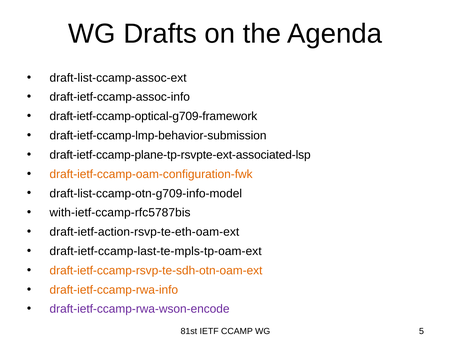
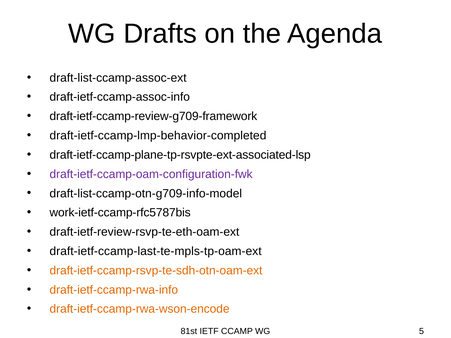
draft-ietf-ccamp-optical-g709-framework: draft-ietf-ccamp-optical-g709-framework -> draft-ietf-ccamp-review-g709-framework (153, 116)
draft-ietf-ccamp-lmp-behavior-submission: draft-ietf-ccamp-lmp-behavior-submission -> draft-ietf-ccamp-lmp-behavior-completed (158, 136)
draft-ietf-ccamp-oam-configuration-fwk colour: orange -> purple (151, 174)
with-ietf-ccamp-rfc5787bis: with-ietf-ccamp-rfc5787bis -> work-ietf-ccamp-rfc5787bis (120, 213)
draft-ietf-action-rsvp-te-eth-oam-ext: draft-ietf-action-rsvp-te-eth-oam-ext -> draft-ietf-review-rsvp-te-eth-oam-ext (144, 232)
draft-ietf-ccamp-rwa-wson-encode colour: purple -> orange (140, 309)
